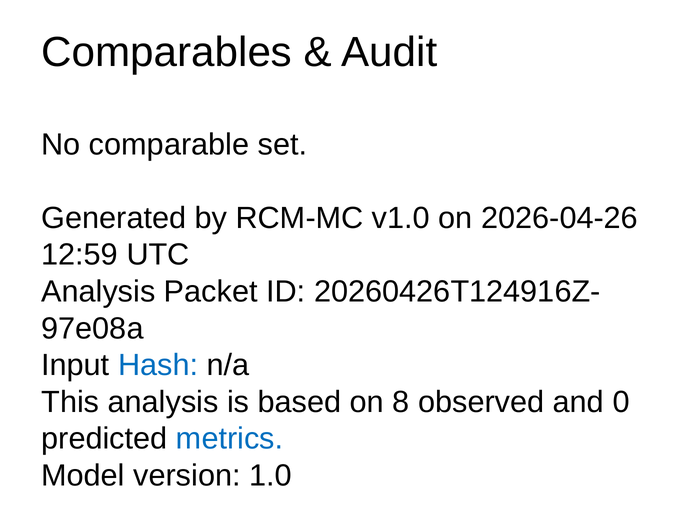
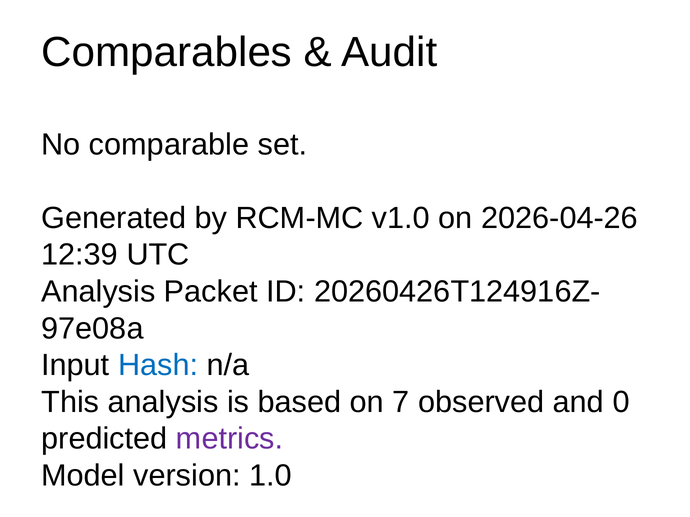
12:59: 12:59 -> 12:39 (80, 255)
8: 8 -> 7 (401, 402)
metrics colour: blue -> purple (230, 439)
